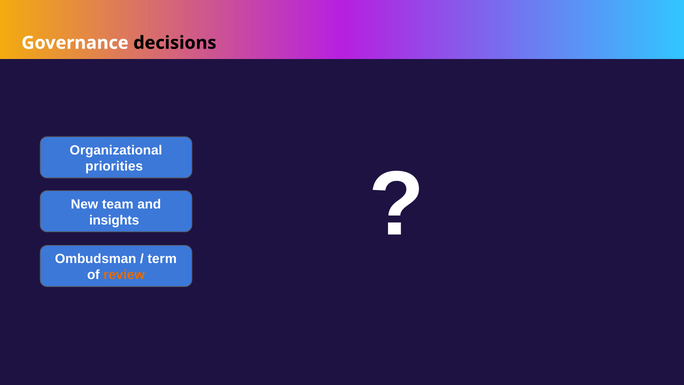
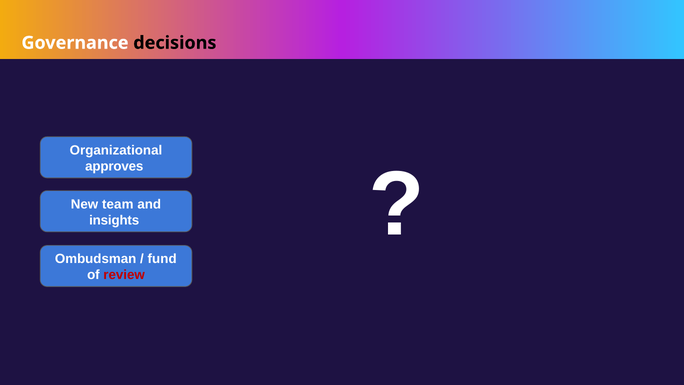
priorities: priorities -> approves (114, 166)
term: term -> fund (162, 259)
review colour: orange -> red (124, 275)
